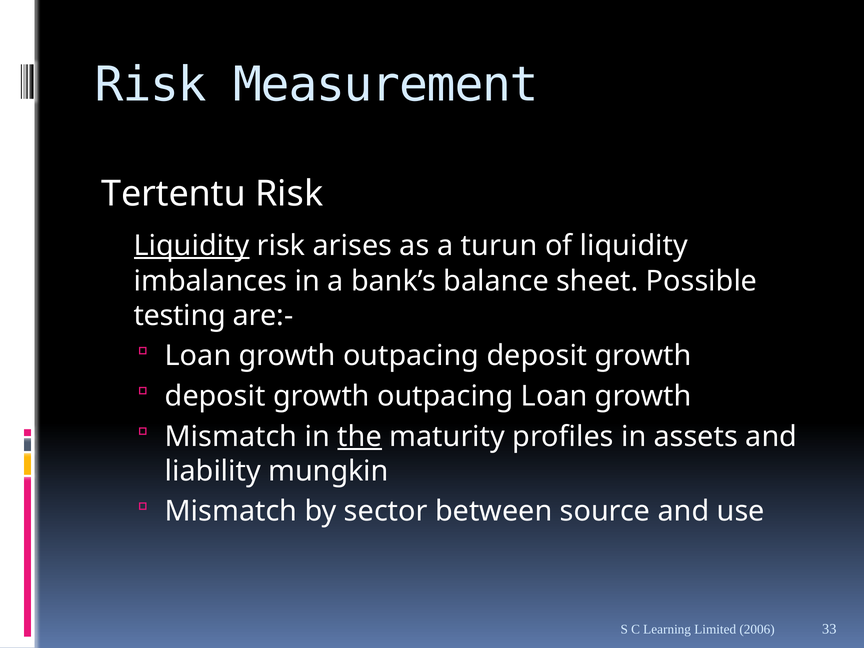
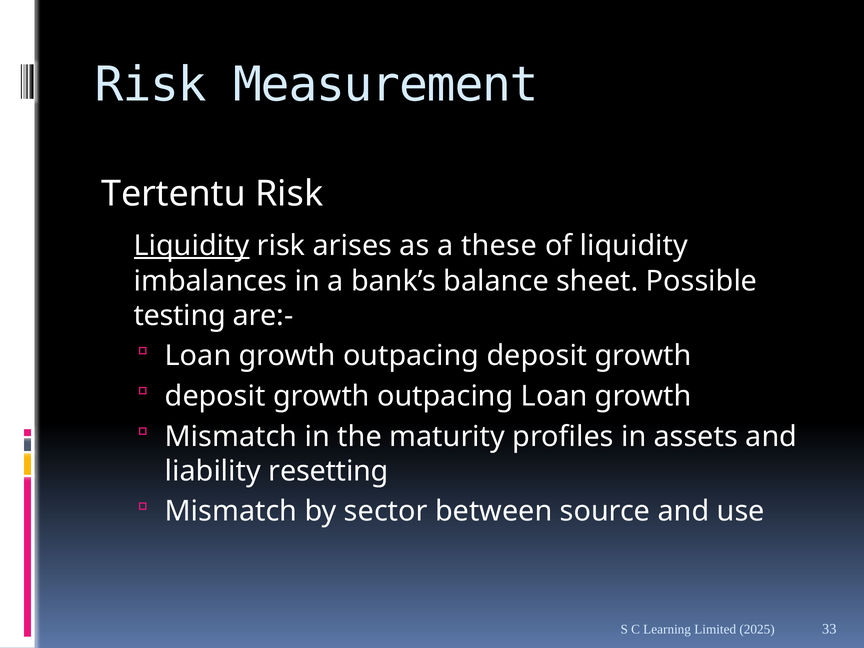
turun: turun -> these (499, 246)
the underline: present -> none (360, 437)
mungkin: mungkin -> resetting (328, 471)
2006: 2006 -> 2025 (757, 629)
